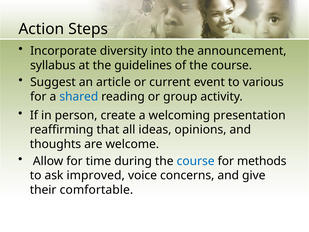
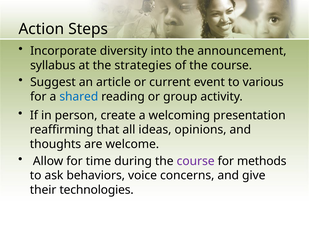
guidelines: guidelines -> strategies (143, 65)
course colour: blue -> purple (196, 161)
improved: improved -> behaviors (96, 175)
comfortable: comfortable -> technologies (97, 190)
